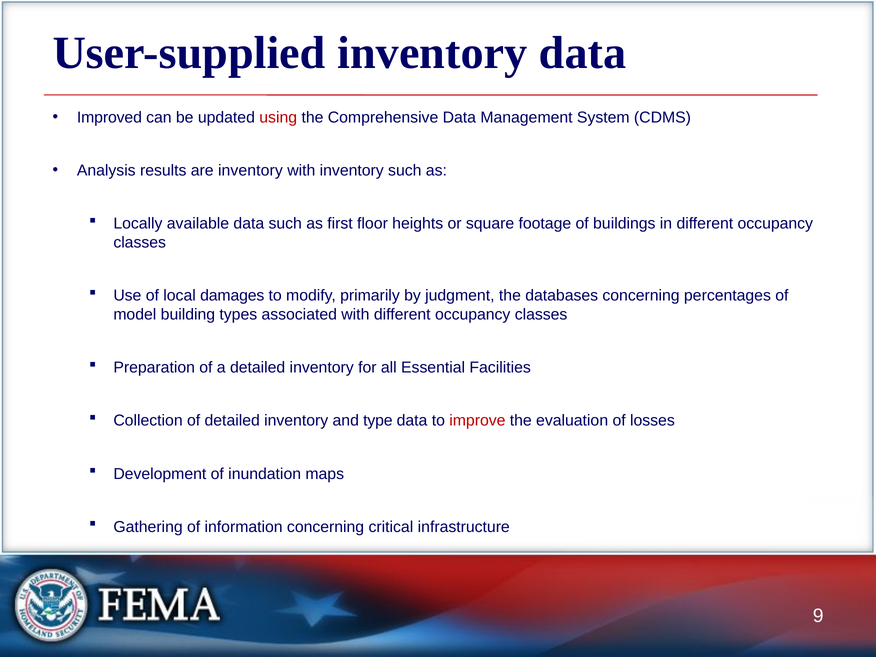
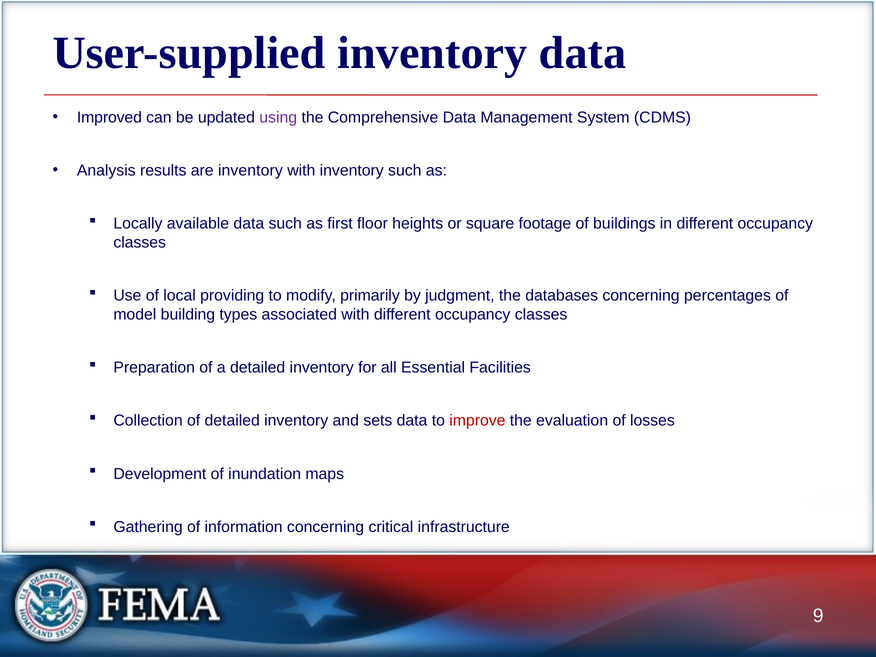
using colour: red -> purple (278, 117)
damages: damages -> providing (232, 296)
type: type -> sets (378, 421)
